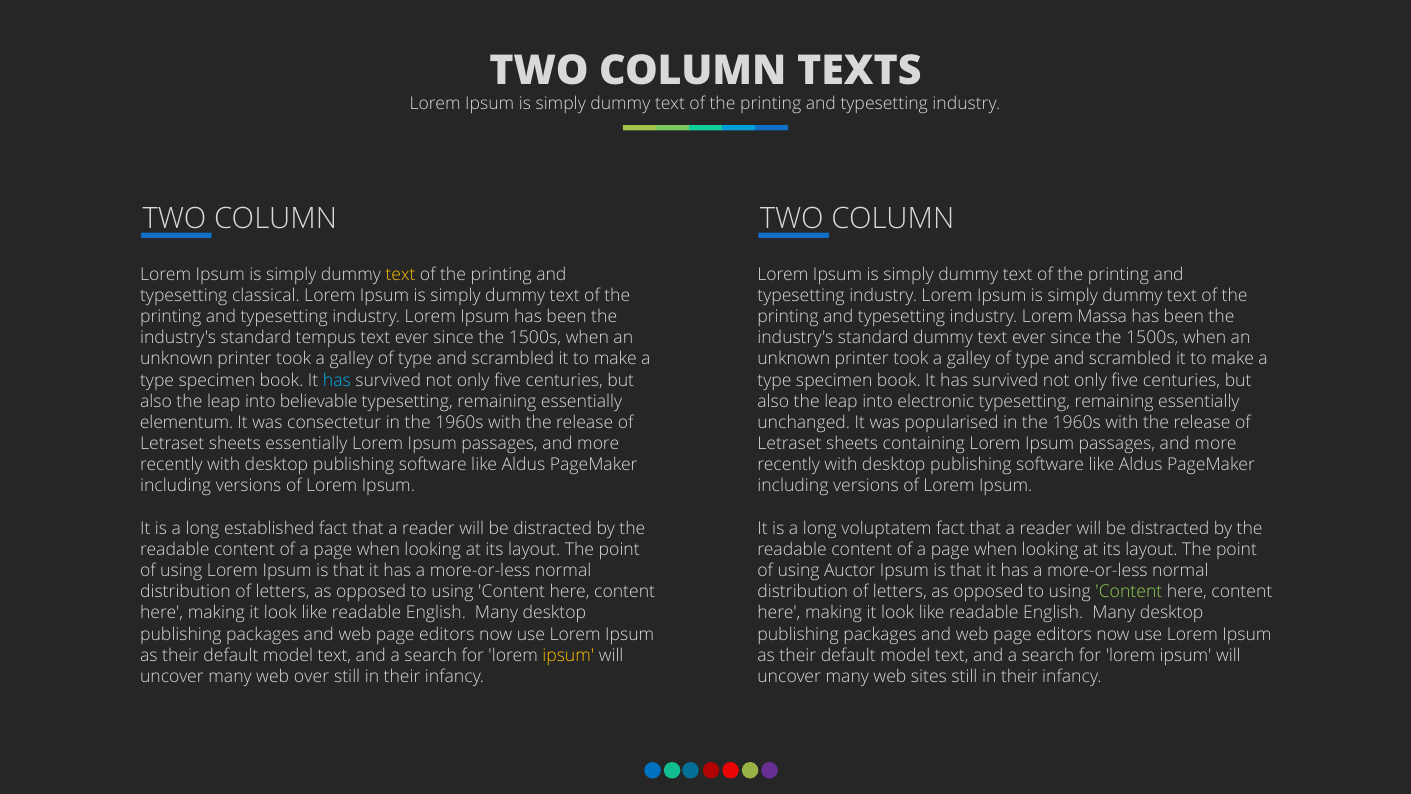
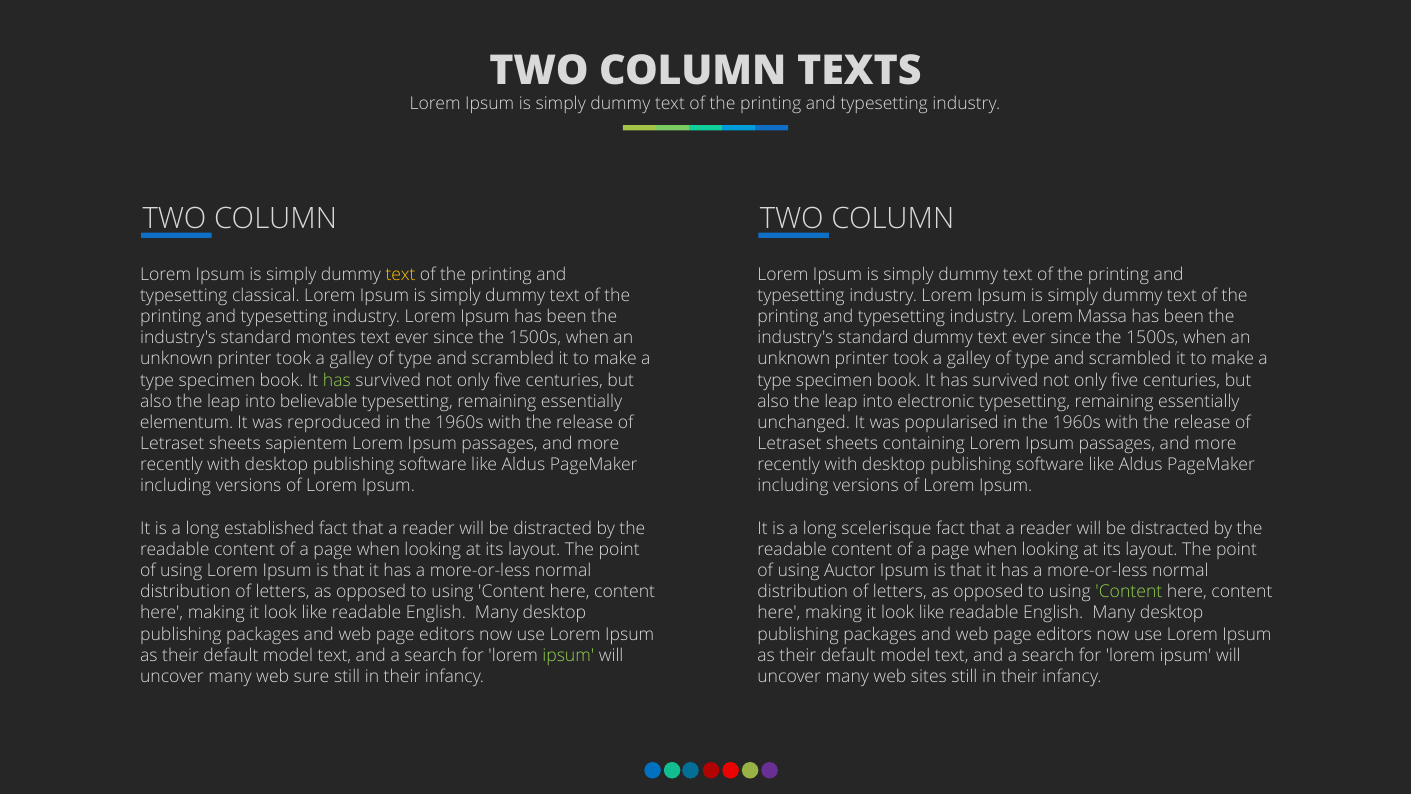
tempus: tempus -> montes (326, 338)
has colour: light blue -> light green (337, 380)
consectetur: consectetur -> reproduced (334, 422)
sheets essentially: essentially -> sapientem (306, 444)
voluptatem: voluptatem -> scelerisque (886, 528)
ipsum colour: yellow -> light green (568, 655)
over: over -> sure (312, 676)
